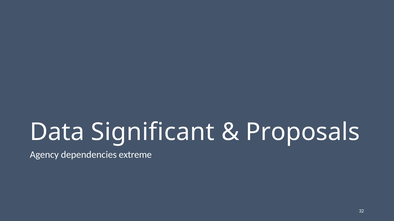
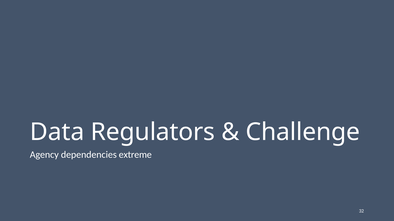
Significant: Significant -> Regulators (153, 133)
Proposals: Proposals -> Challenge (303, 133)
